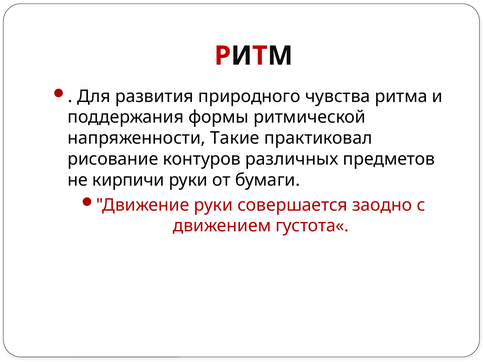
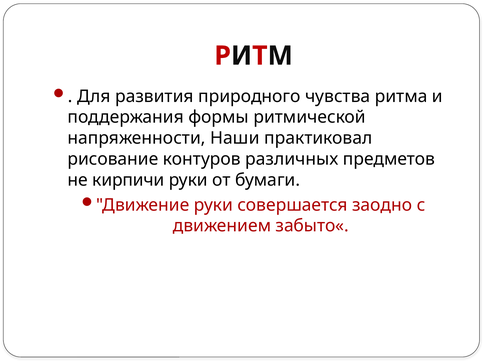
Такие: Такие -> Наши (235, 138)
густота«: густота« -> забыто« (312, 226)
